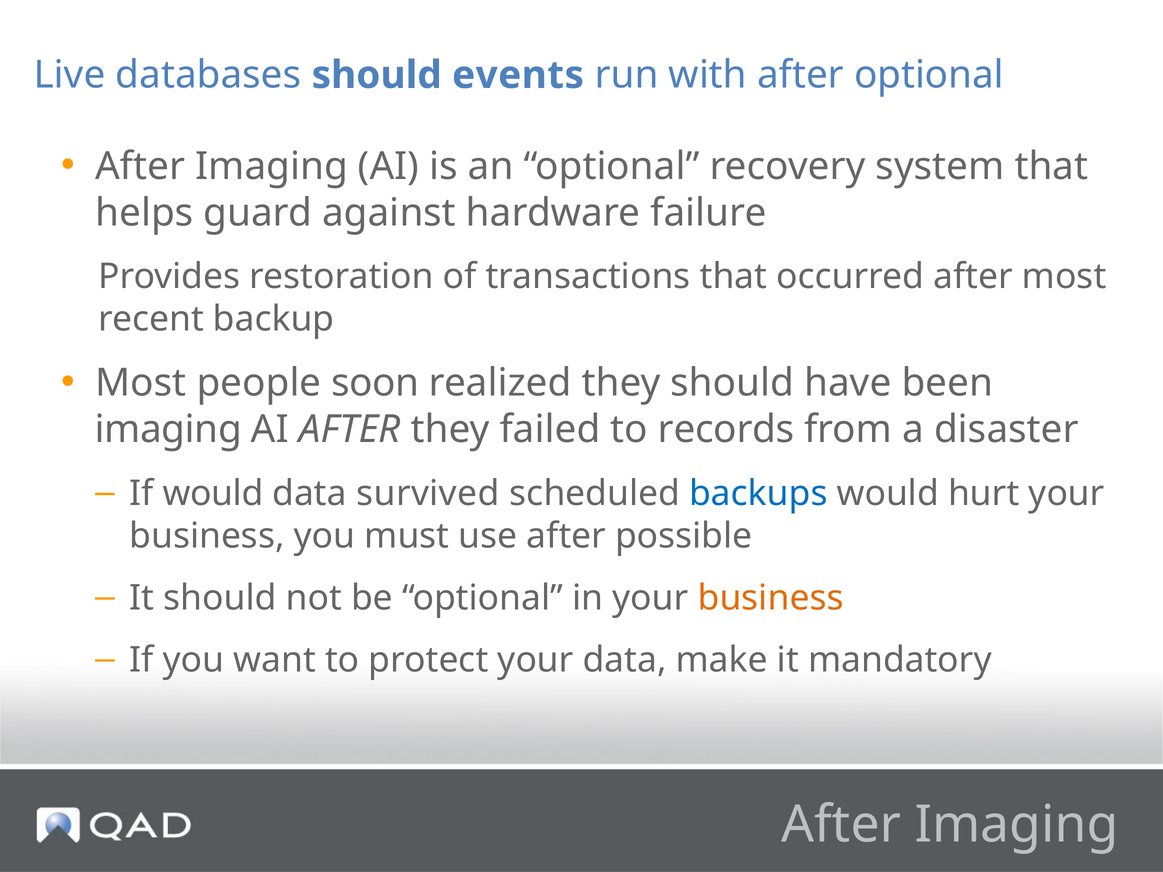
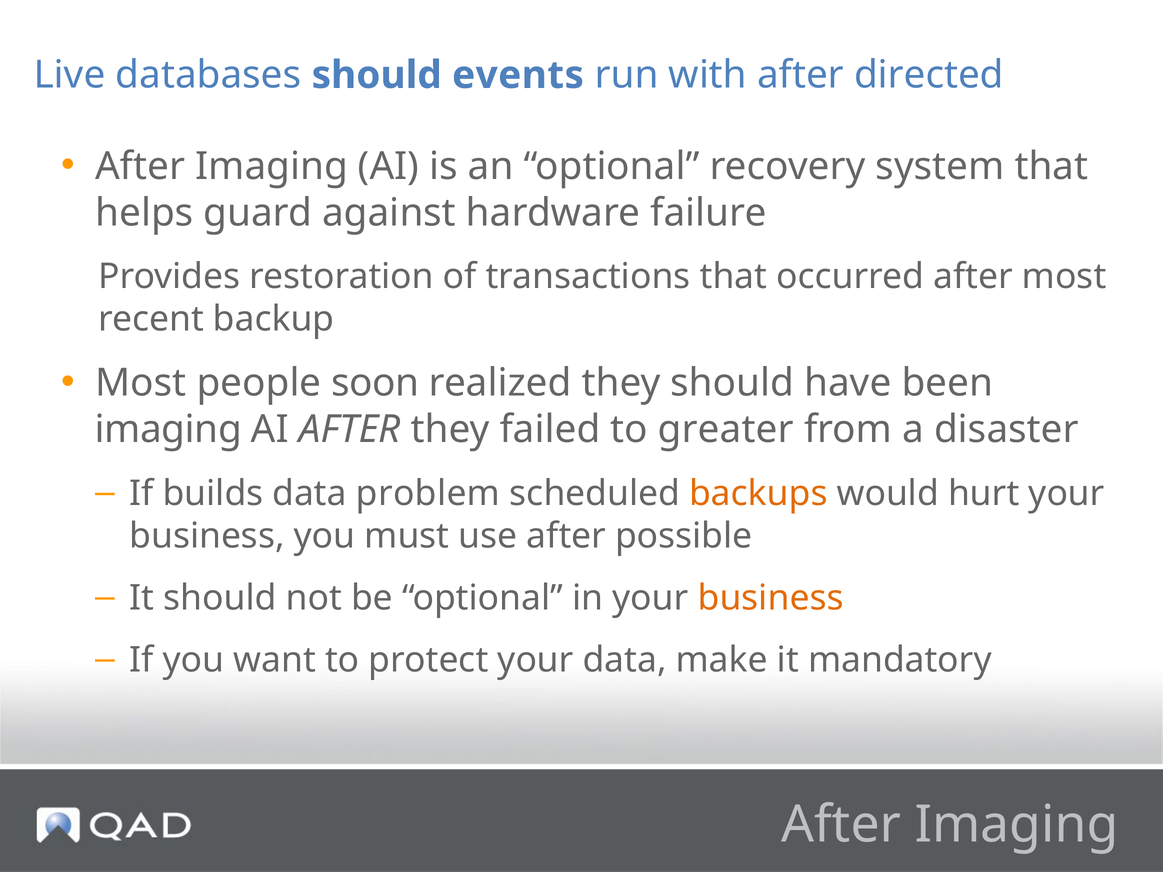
after optional: optional -> directed (929, 75)
records: records -> greater (726, 430)
If would: would -> builds (213, 493)
survived: survived -> problem (428, 493)
backups colour: blue -> orange (758, 493)
